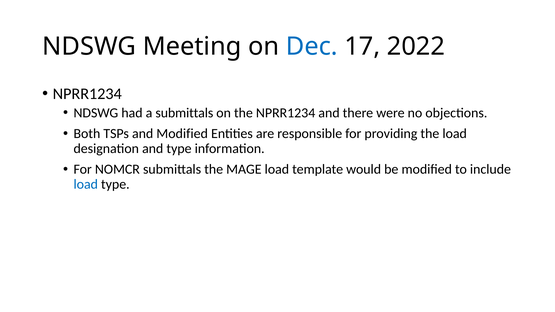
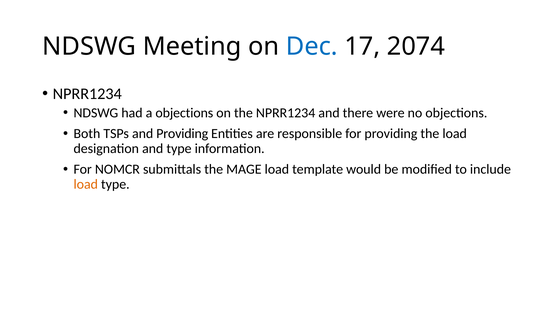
2022: 2022 -> 2074 (416, 47)
a submittals: submittals -> objections (184, 113)
and Modified: Modified -> Providing (182, 134)
load colour: blue -> orange (86, 184)
